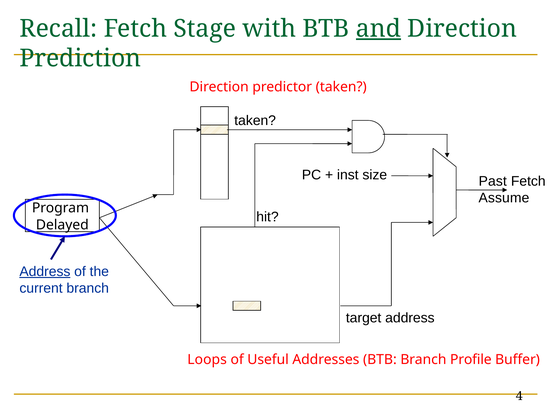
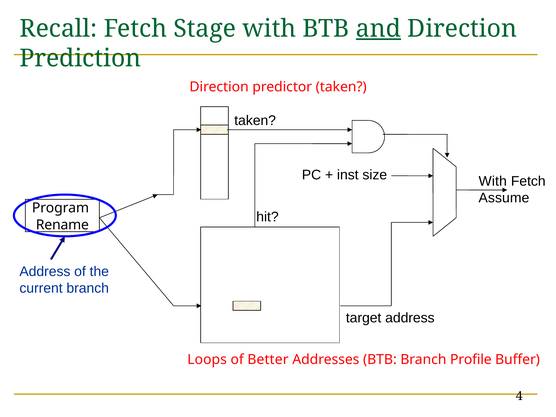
Past: Past -> With (493, 181)
Delayed: Delayed -> Rename (62, 225)
Address underline: present -> none (45, 271)
Useful: Useful -> Better (268, 360)
